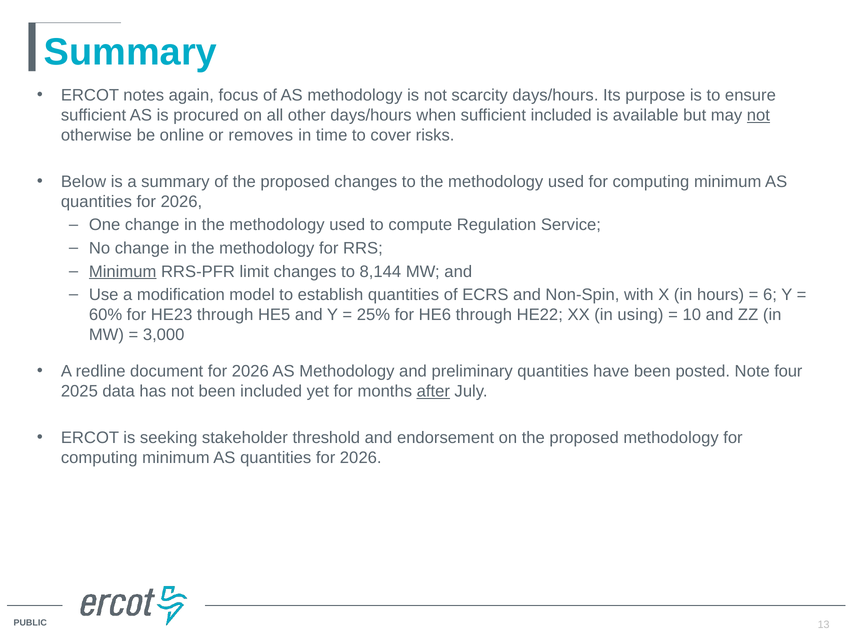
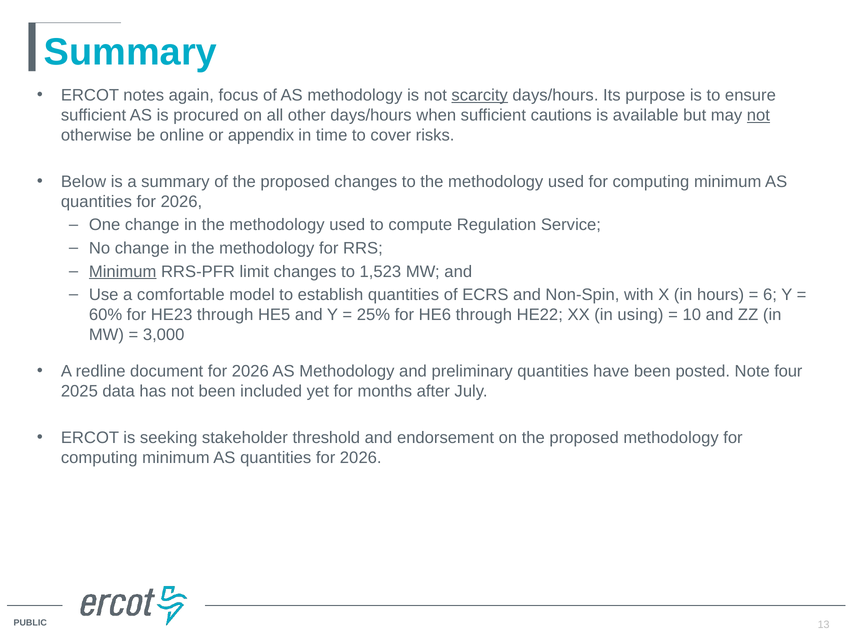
scarcity underline: none -> present (480, 95)
sufficient included: included -> cautions (561, 115)
removes: removes -> appendix (261, 135)
8,144: 8,144 -> 1,523 (380, 271)
modification: modification -> comfortable (181, 295)
after underline: present -> none (433, 391)
